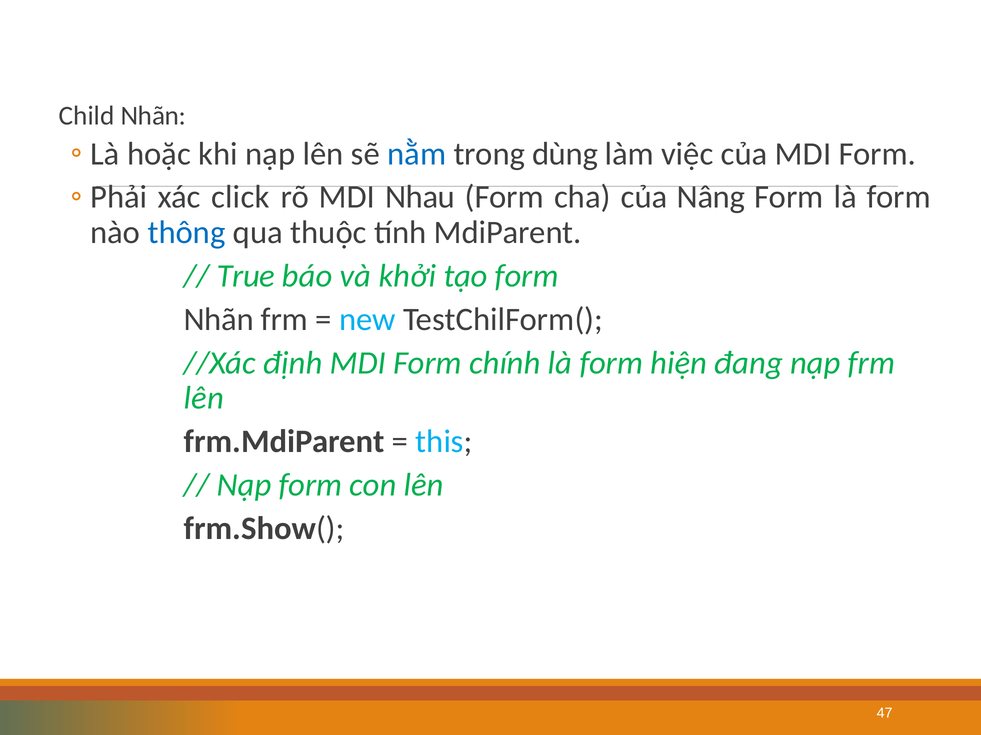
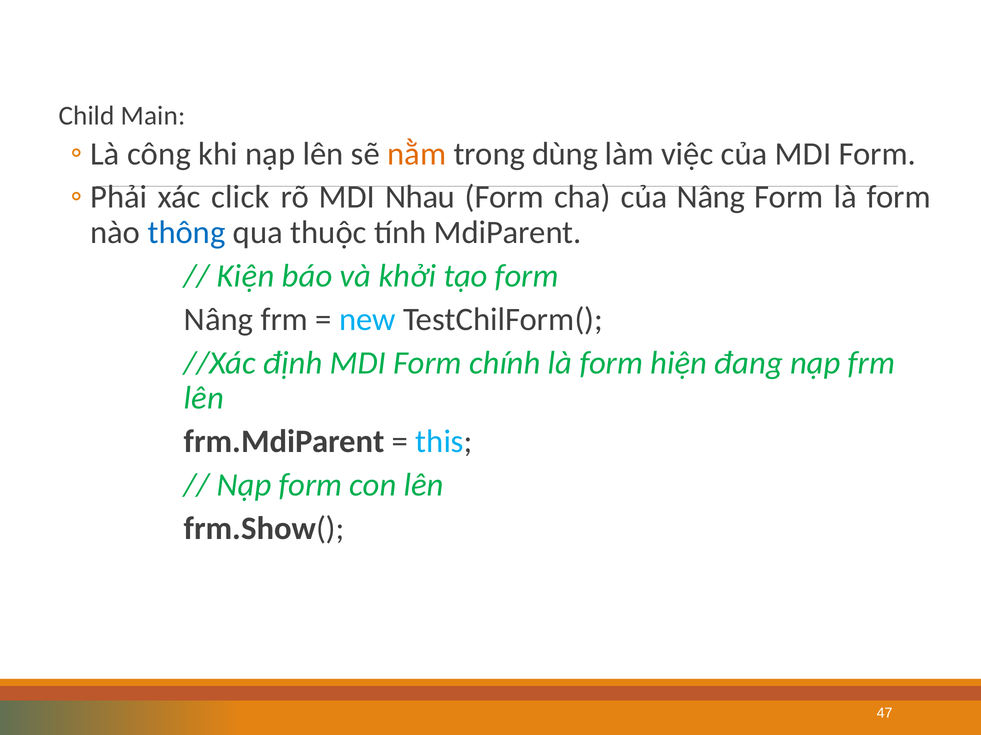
Child Nhãn: Nhãn -> Main (153, 116)
hoặc: hoặc -> công (159, 154)
nằm colour: blue -> orange (417, 154)
True: True -> Kiện (246, 276)
Nhãn: Nhãn -> Nâng (219, 320)
